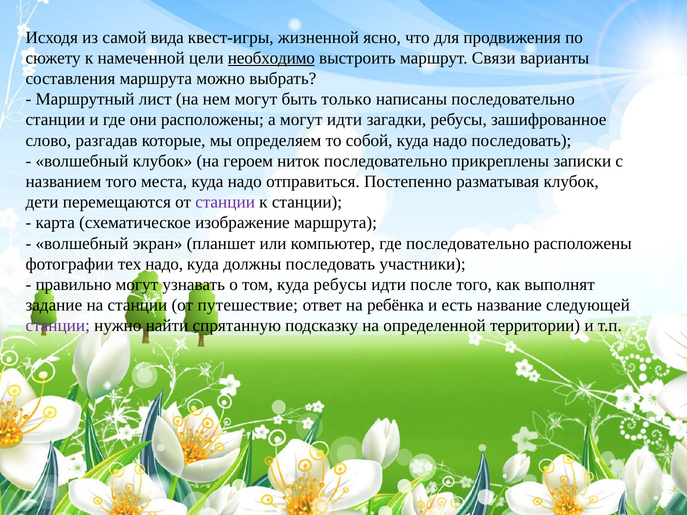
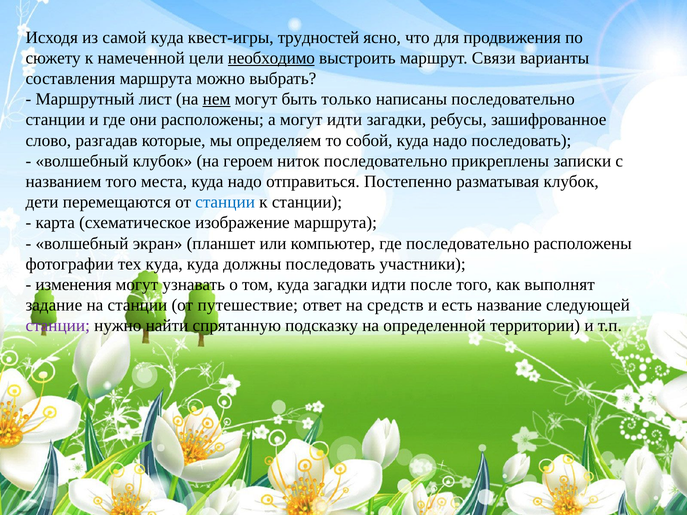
самой вида: вида -> куда (167, 37)
жизненной: жизненной -> трудностей (319, 37)
нем underline: none -> present (217, 99)
станции colour: purple -> blue (225, 202)
тех надо: надо -> куда (164, 264)
правильно: правильно -> изменения (74, 285)
куда ребусы: ребусы -> загадки (340, 285)
ребёнка: ребёнка -> средств (395, 305)
